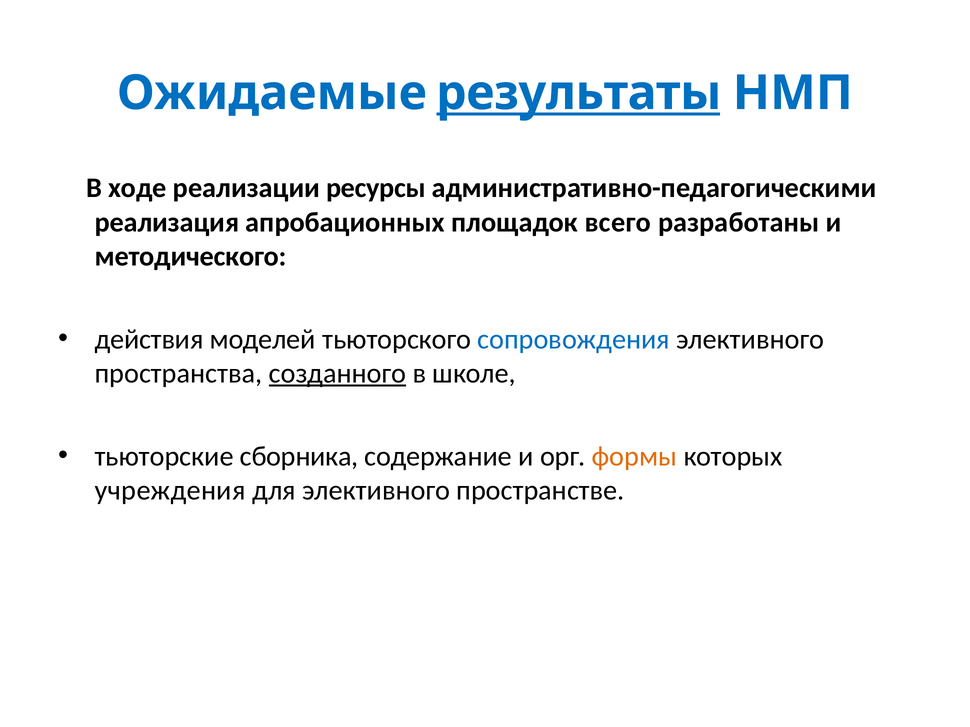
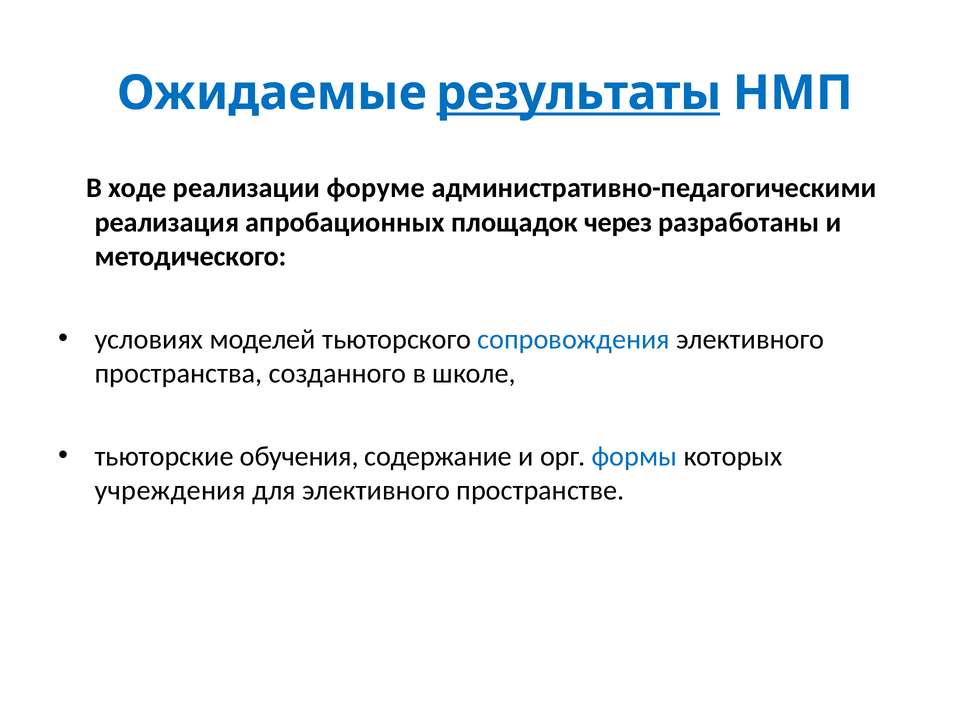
ресурсы: ресурсы -> форуме (376, 188)
всего: всего -> через (618, 223)
действия: действия -> условиях (149, 340)
созданного underline: present -> none (338, 374)
сборника: сборника -> обучения (299, 457)
формы colour: orange -> blue (634, 457)
